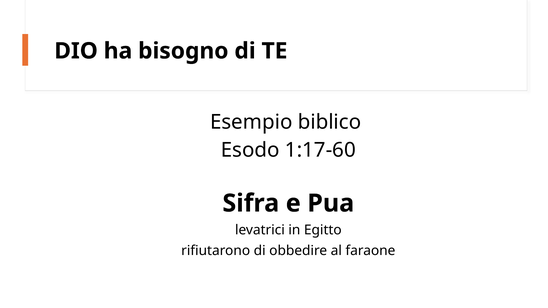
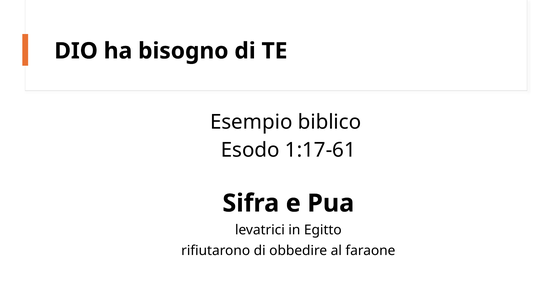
1:17-60: 1:17-60 -> 1:17-61 (320, 150)
